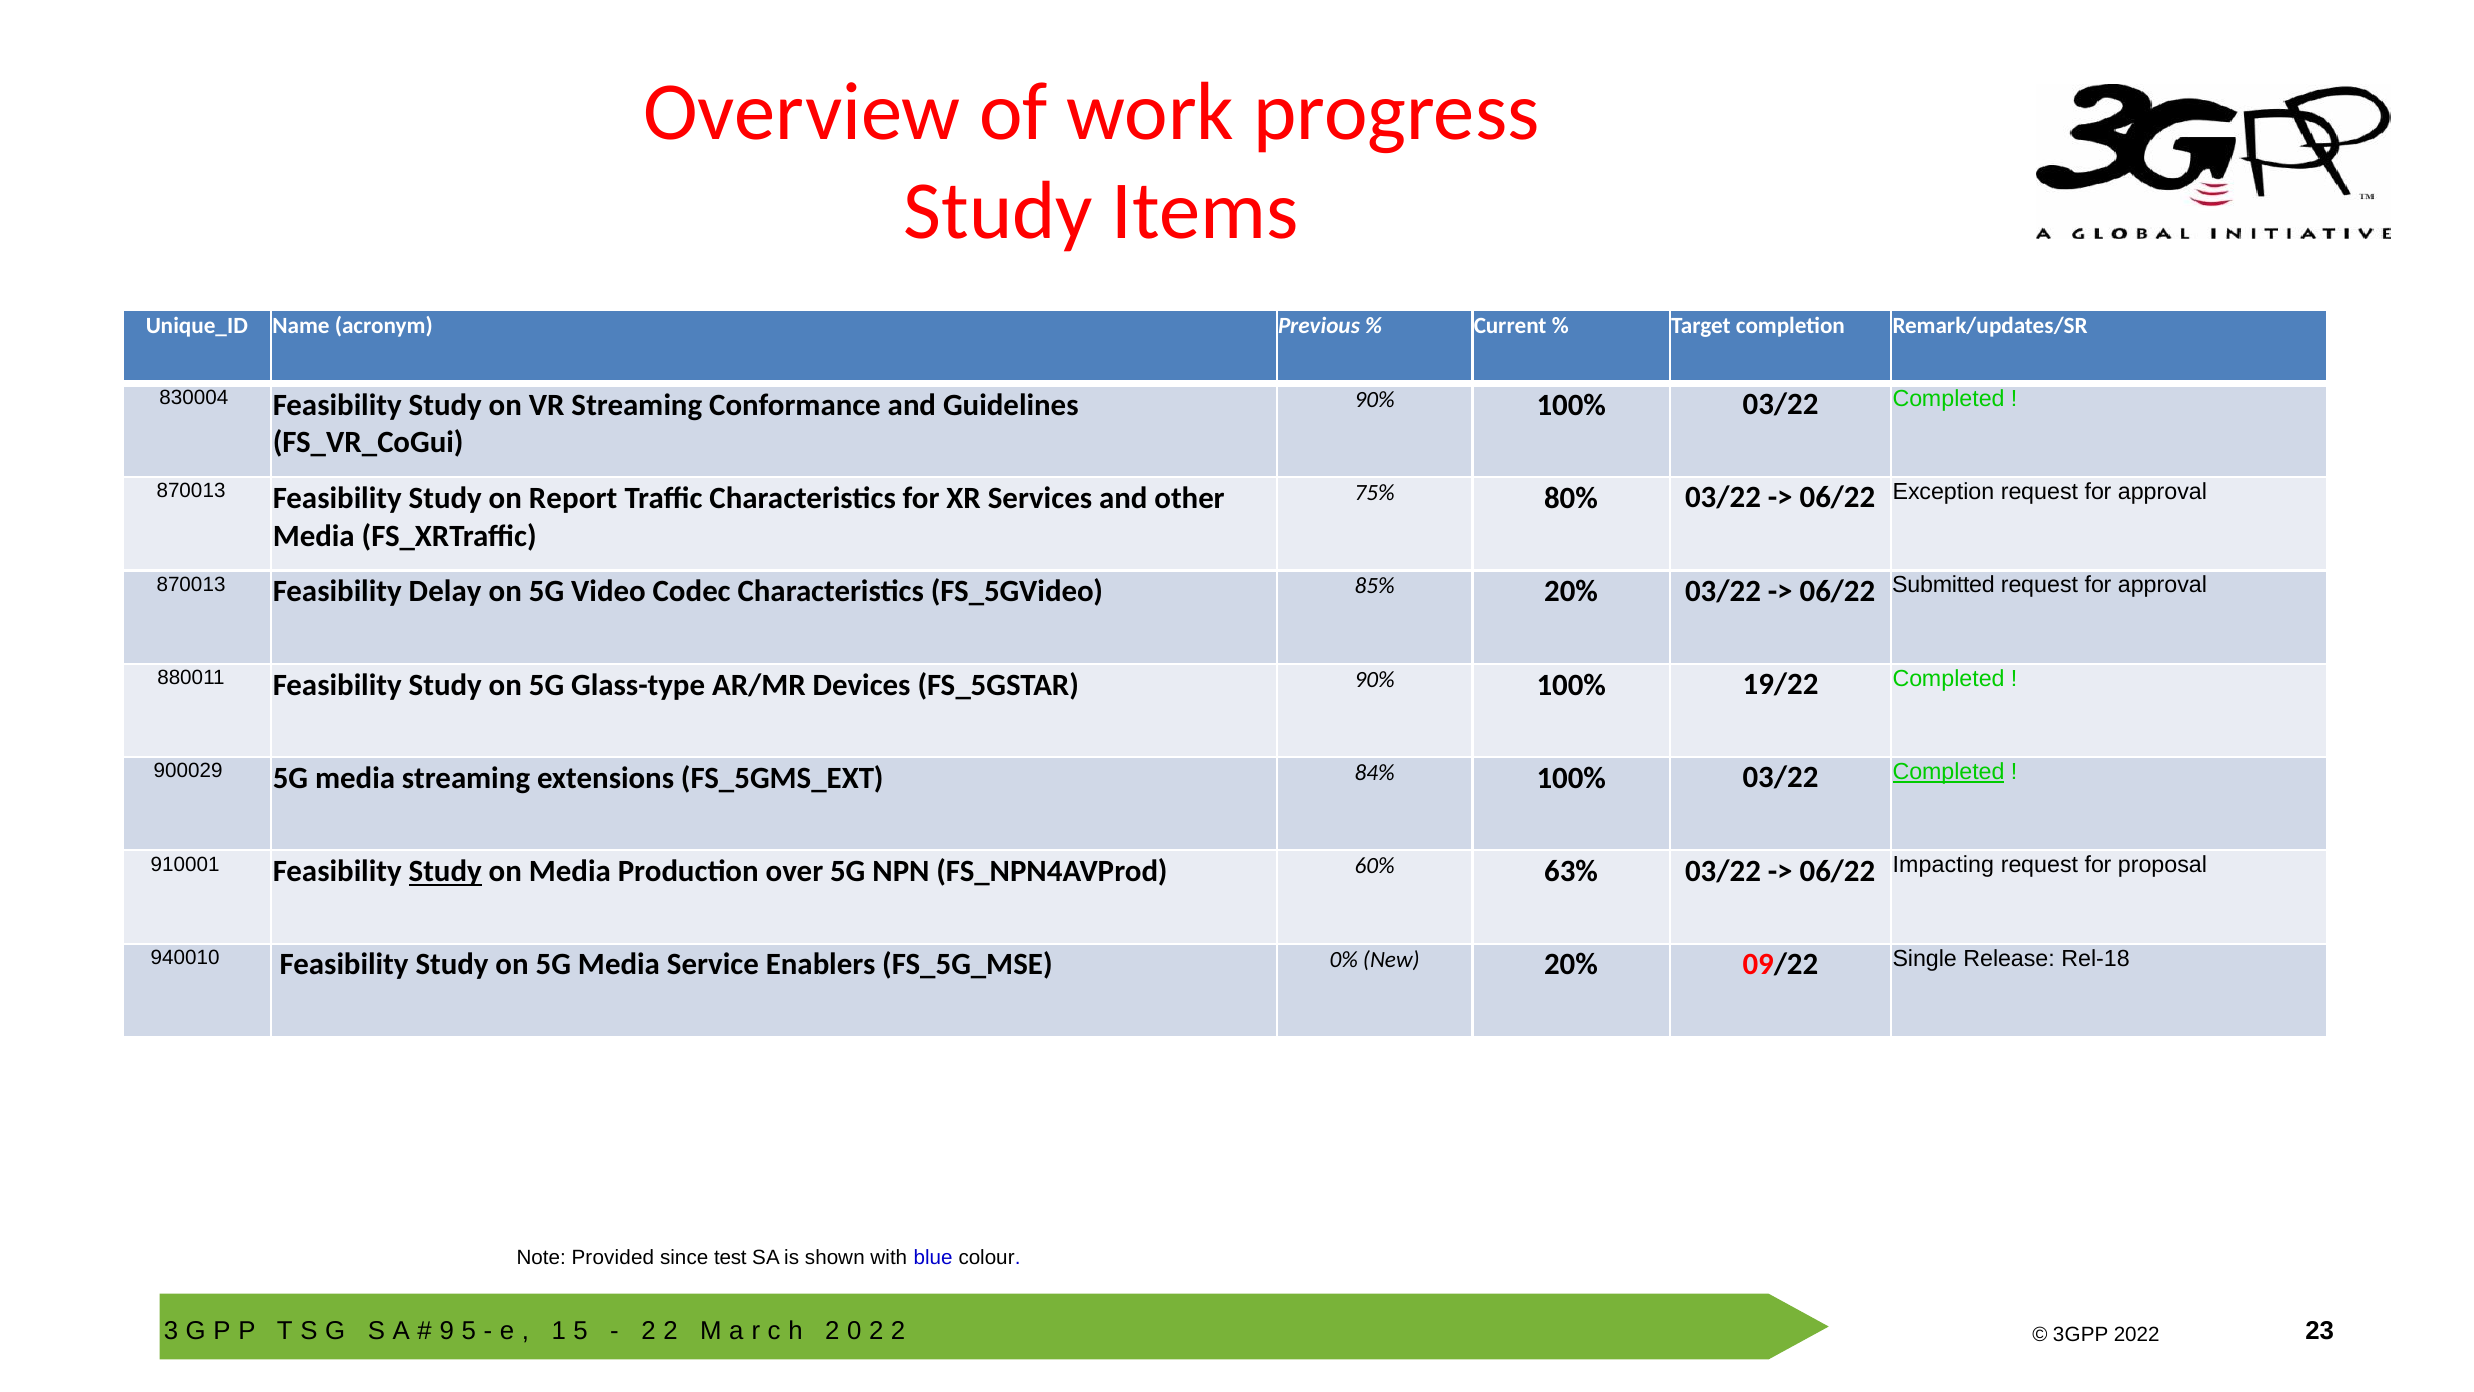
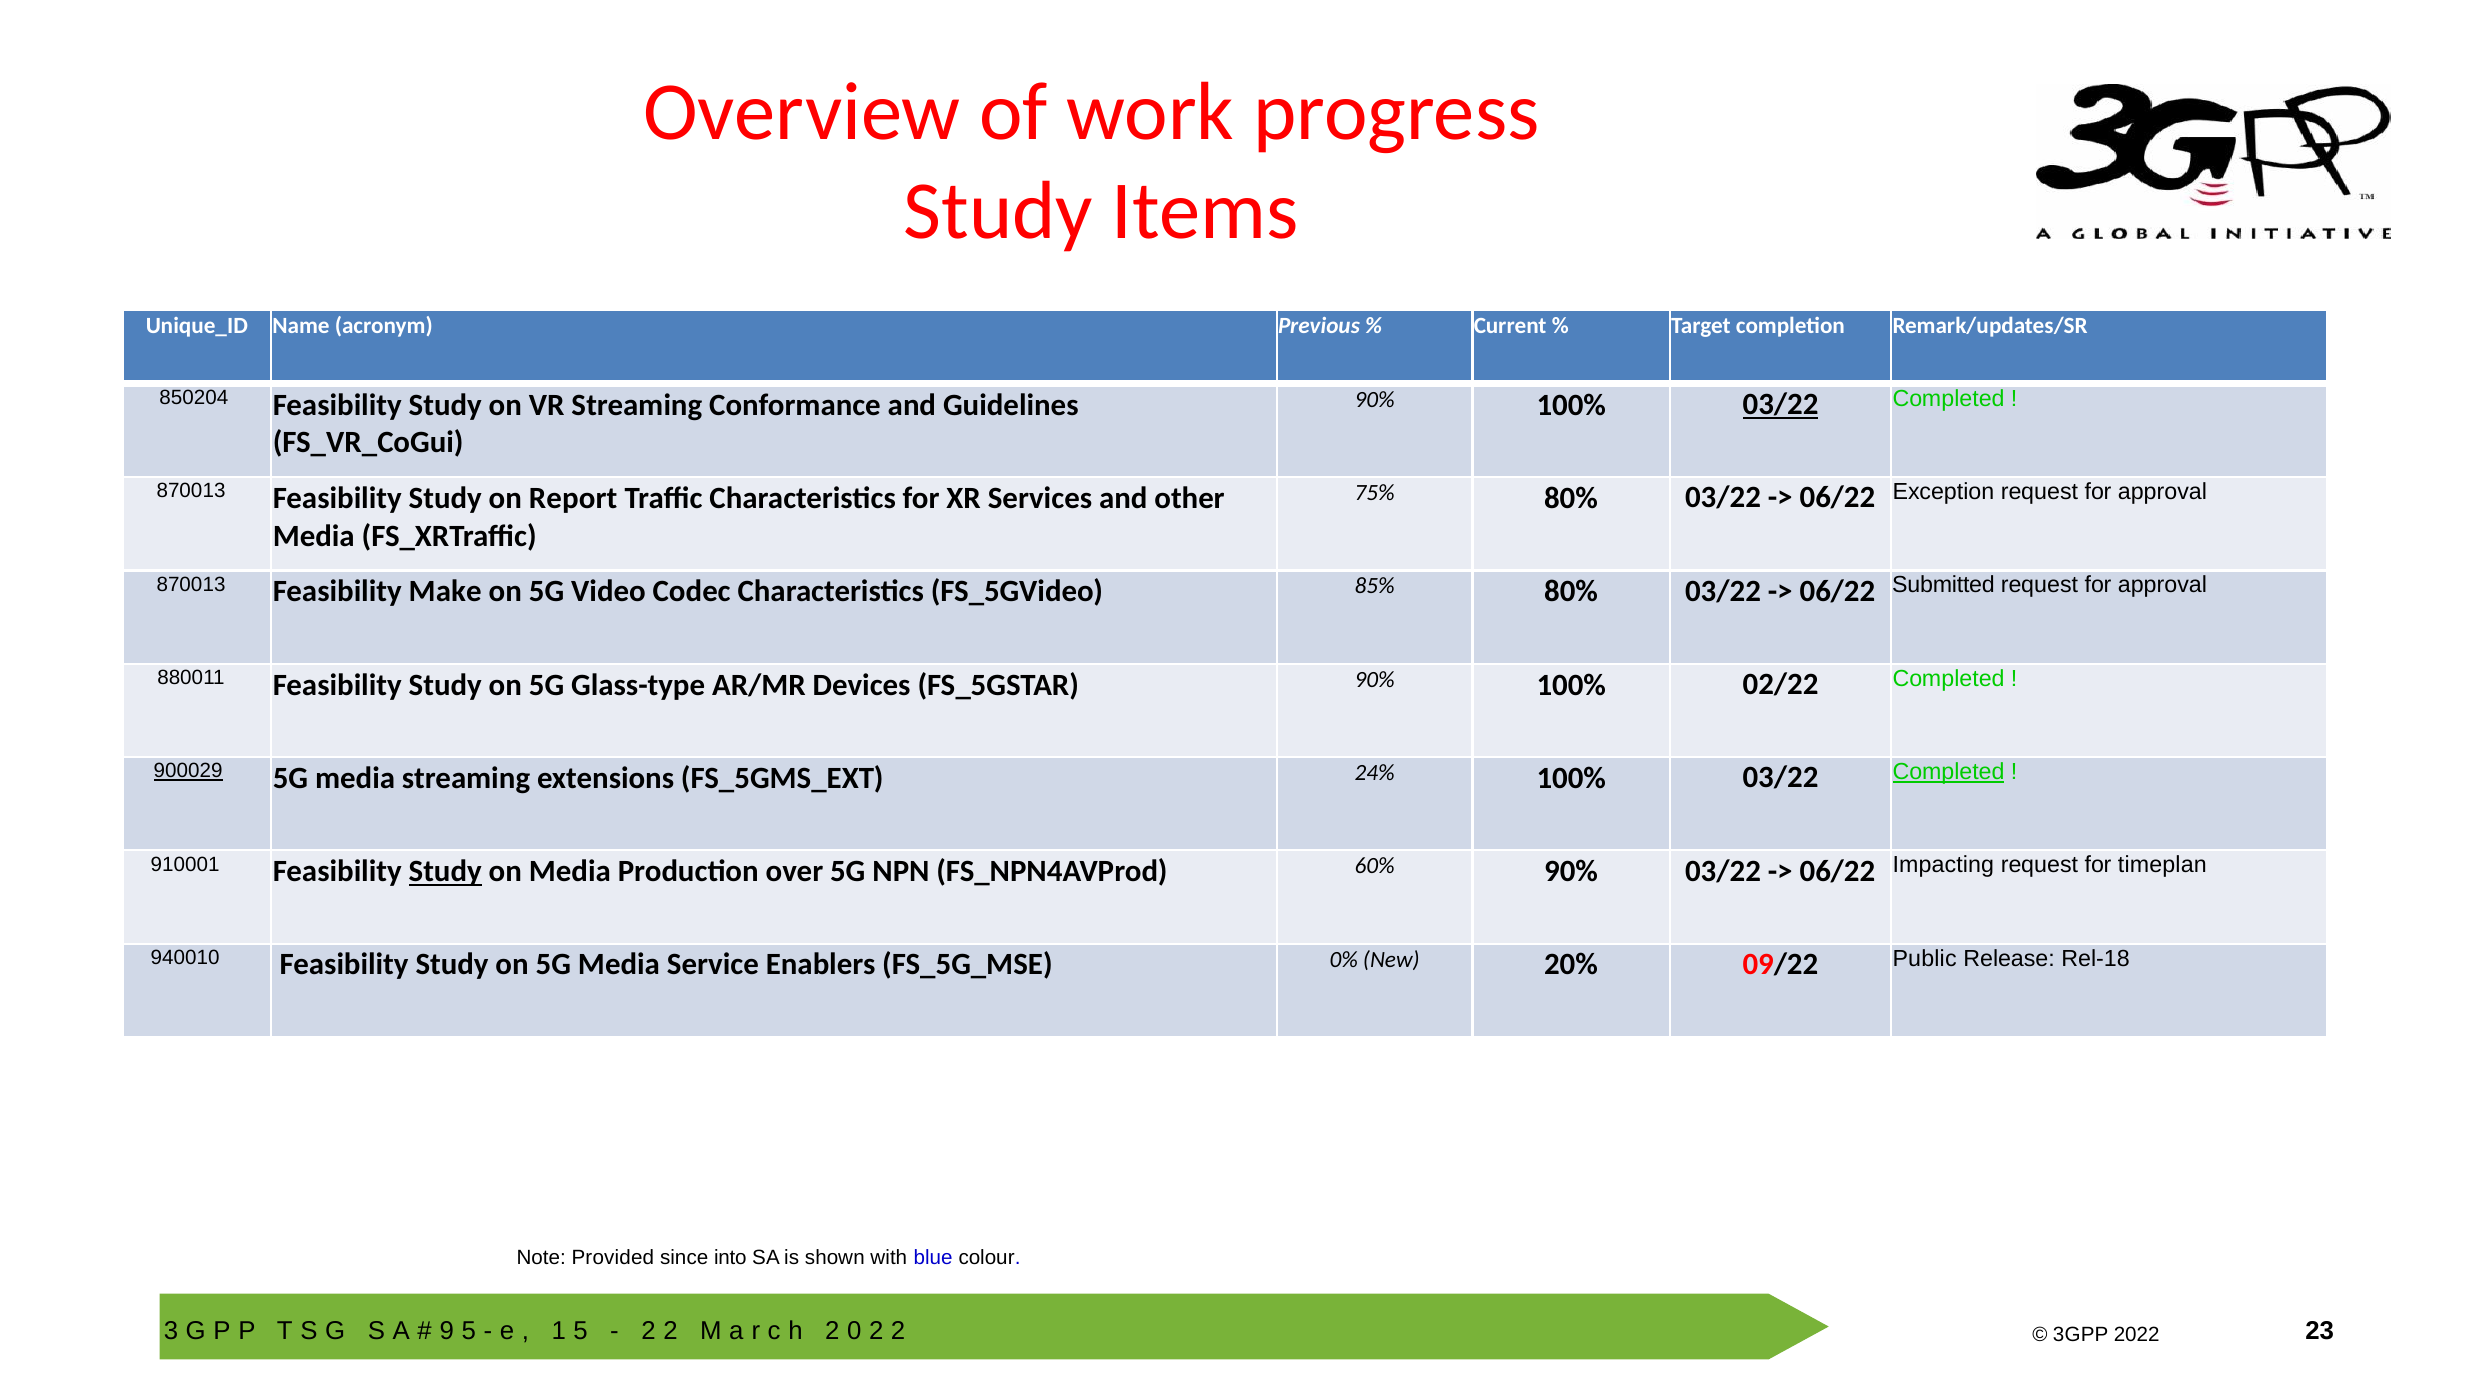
830004: 830004 -> 850204 (194, 398)
03/22 underline: none -> present (1781, 404)
Delay: Delay -> Make (445, 591)
85% 20%: 20% -> 80% (1571, 591)
19/22: 19/22 -> 02/22 (1781, 684)
900029 underline: none -> present (188, 771)
84%: 84% -> 24% (1375, 773)
60% 63%: 63% -> 90% (1571, 871)
proposal: proposal -> timeplan (2162, 865)
Single: Single -> Public (1925, 958)
test: test -> into (730, 1257)
